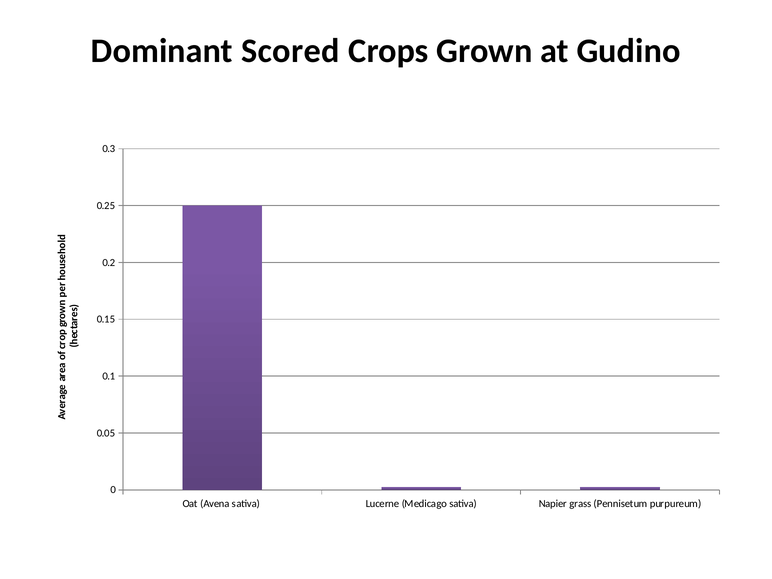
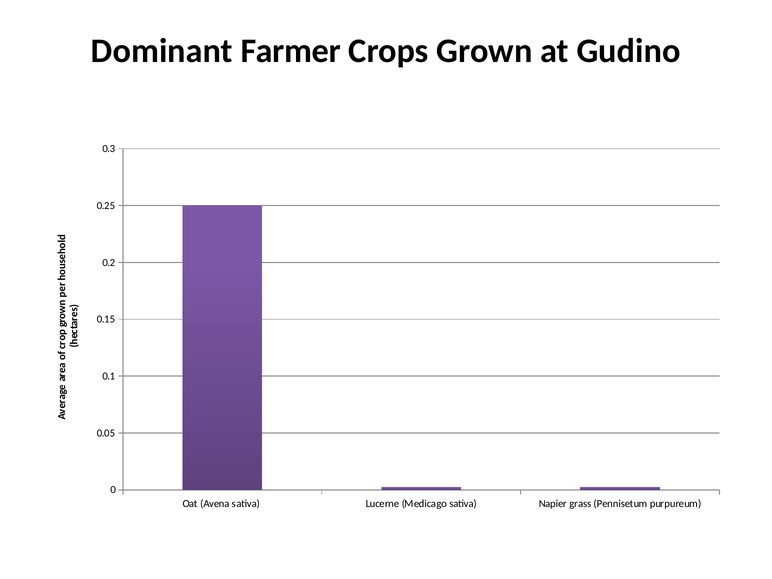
Scored: Scored -> Farmer (291, 51)
